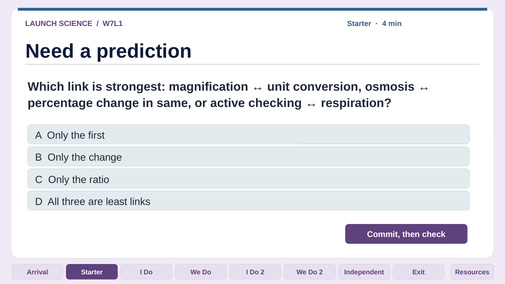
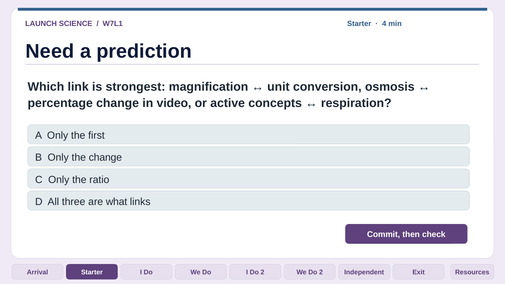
same: same -> video (174, 103)
checking: checking -> concepts (275, 103)
least: least -> what (117, 202)
